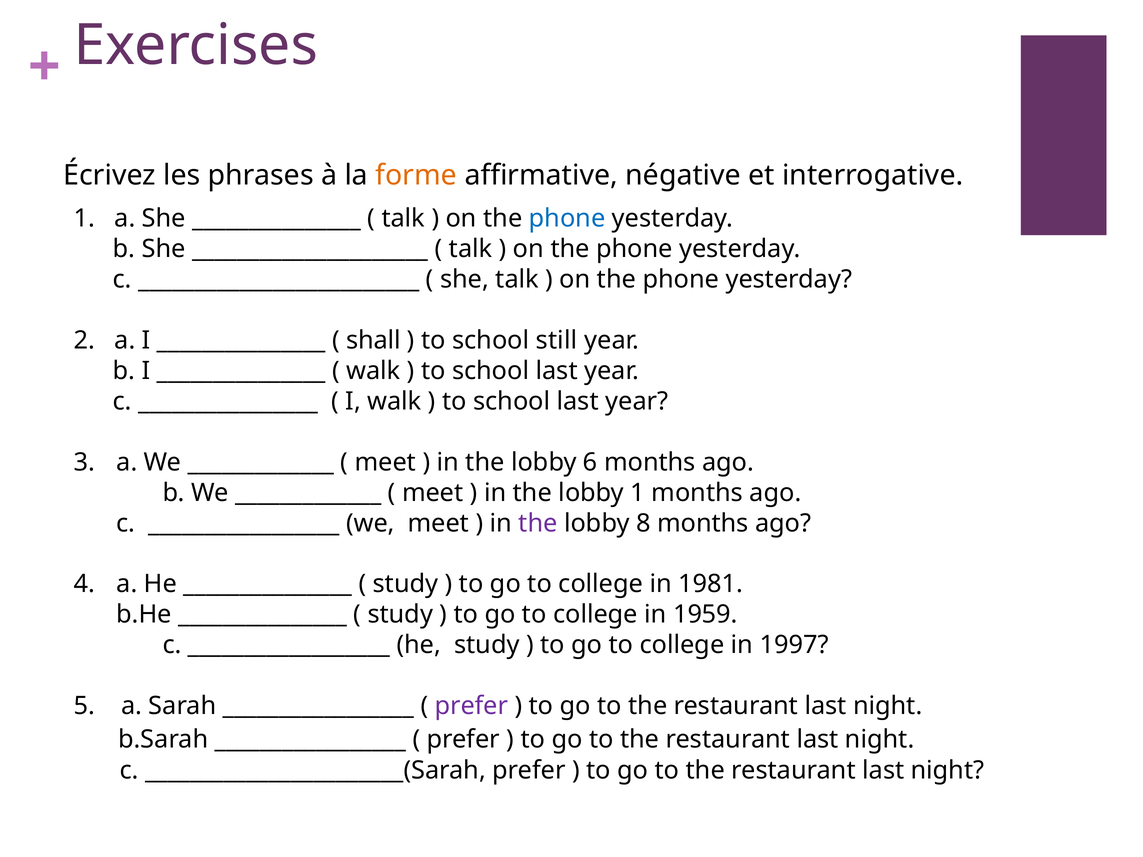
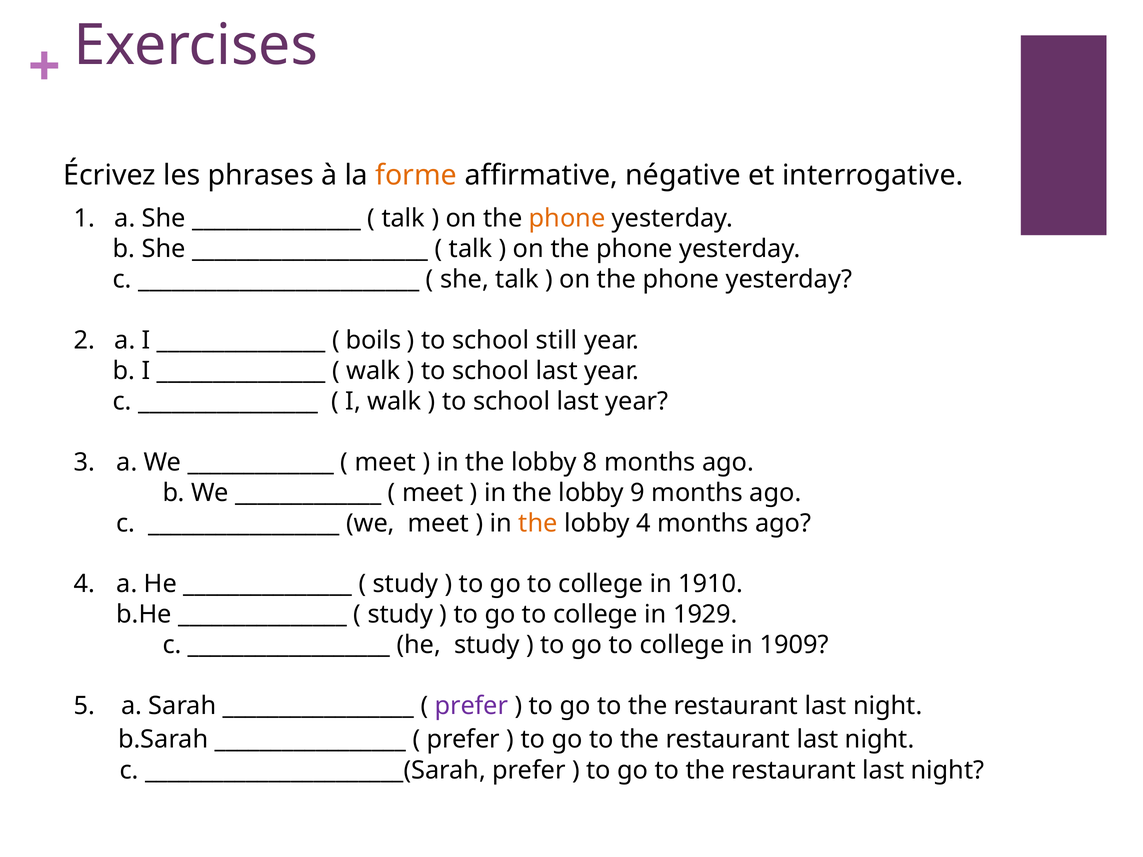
phone colour: blue -> orange (567, 219)
shall: shall -> boils (374, 341)
6: 6 -> 8 (590, 462)
lobby 1: 1 -> 9 (638, 493)
the colour: purple -> orange (538, 523)
lobby 8: 8 -> 4 (643, 523)
1981: 1981 -> 1910 (711, 584)
1959: 1959 -> 1929 (705, 615)
1997: 1997 -> 1909 (794, 645)
